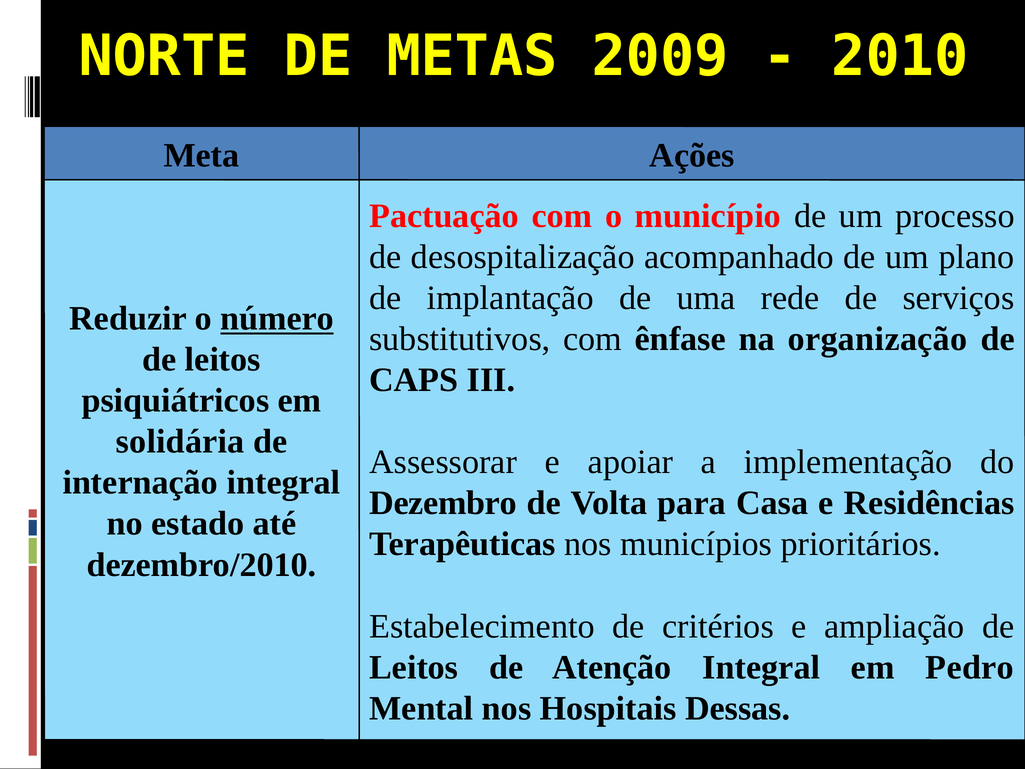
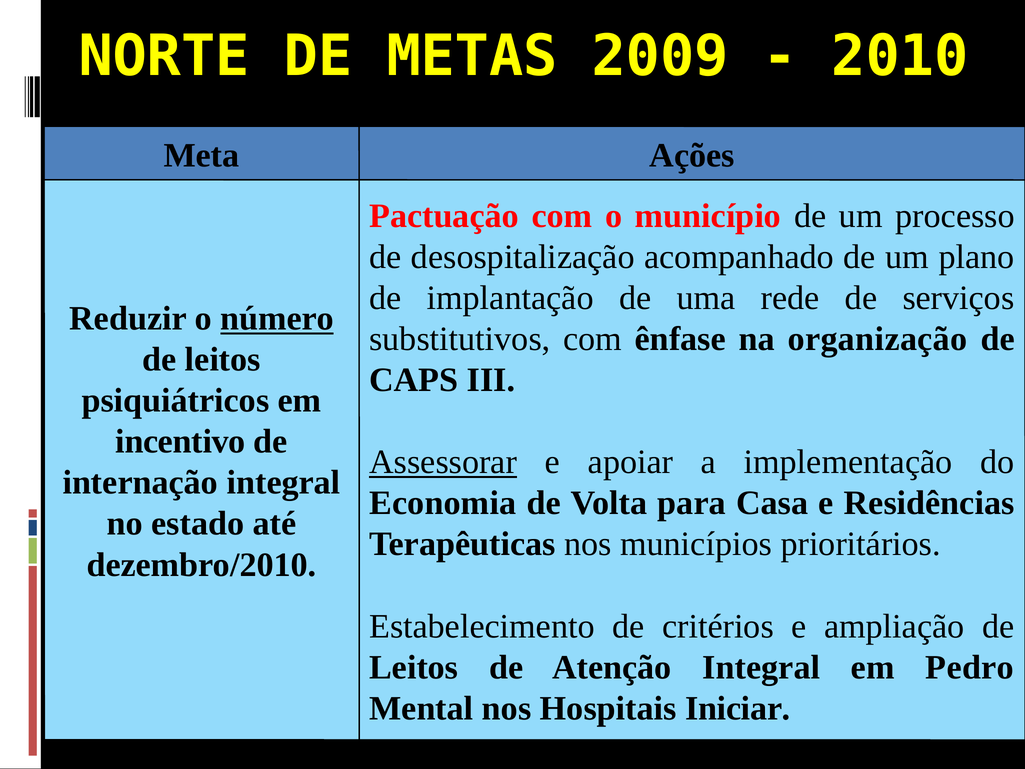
solidária: solidária -> incentivo (180, 442)
Assessorar underline: none -> present (443, 462)
Dezembro: Dezembro -> Economia (443, 503)
Dessas: Dessas -> Iniciar (738, 708)
